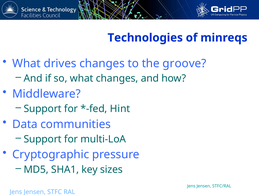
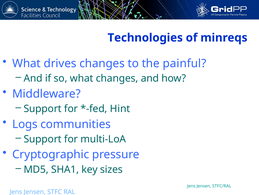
groove: groove -> painful (184, 63)
Data: Data -> Logs (25, 124)
